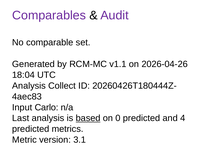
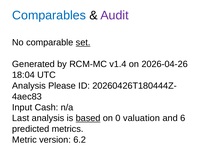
Comparables colour: purple -> blue (49, 15)
set underline: none -> present (83, 43)
v1.1: v1.1 -> v1.4 (118, 64)
Collect: Collect -> Please (62, 86)
Carlo: Carlo -> Cash (47, 108)
0 predicted: predicted -> valuation (141, 118)
4: 4 -> 6 (183, 118)
3.1: 3.1 -> 6.2 (80, 140)
